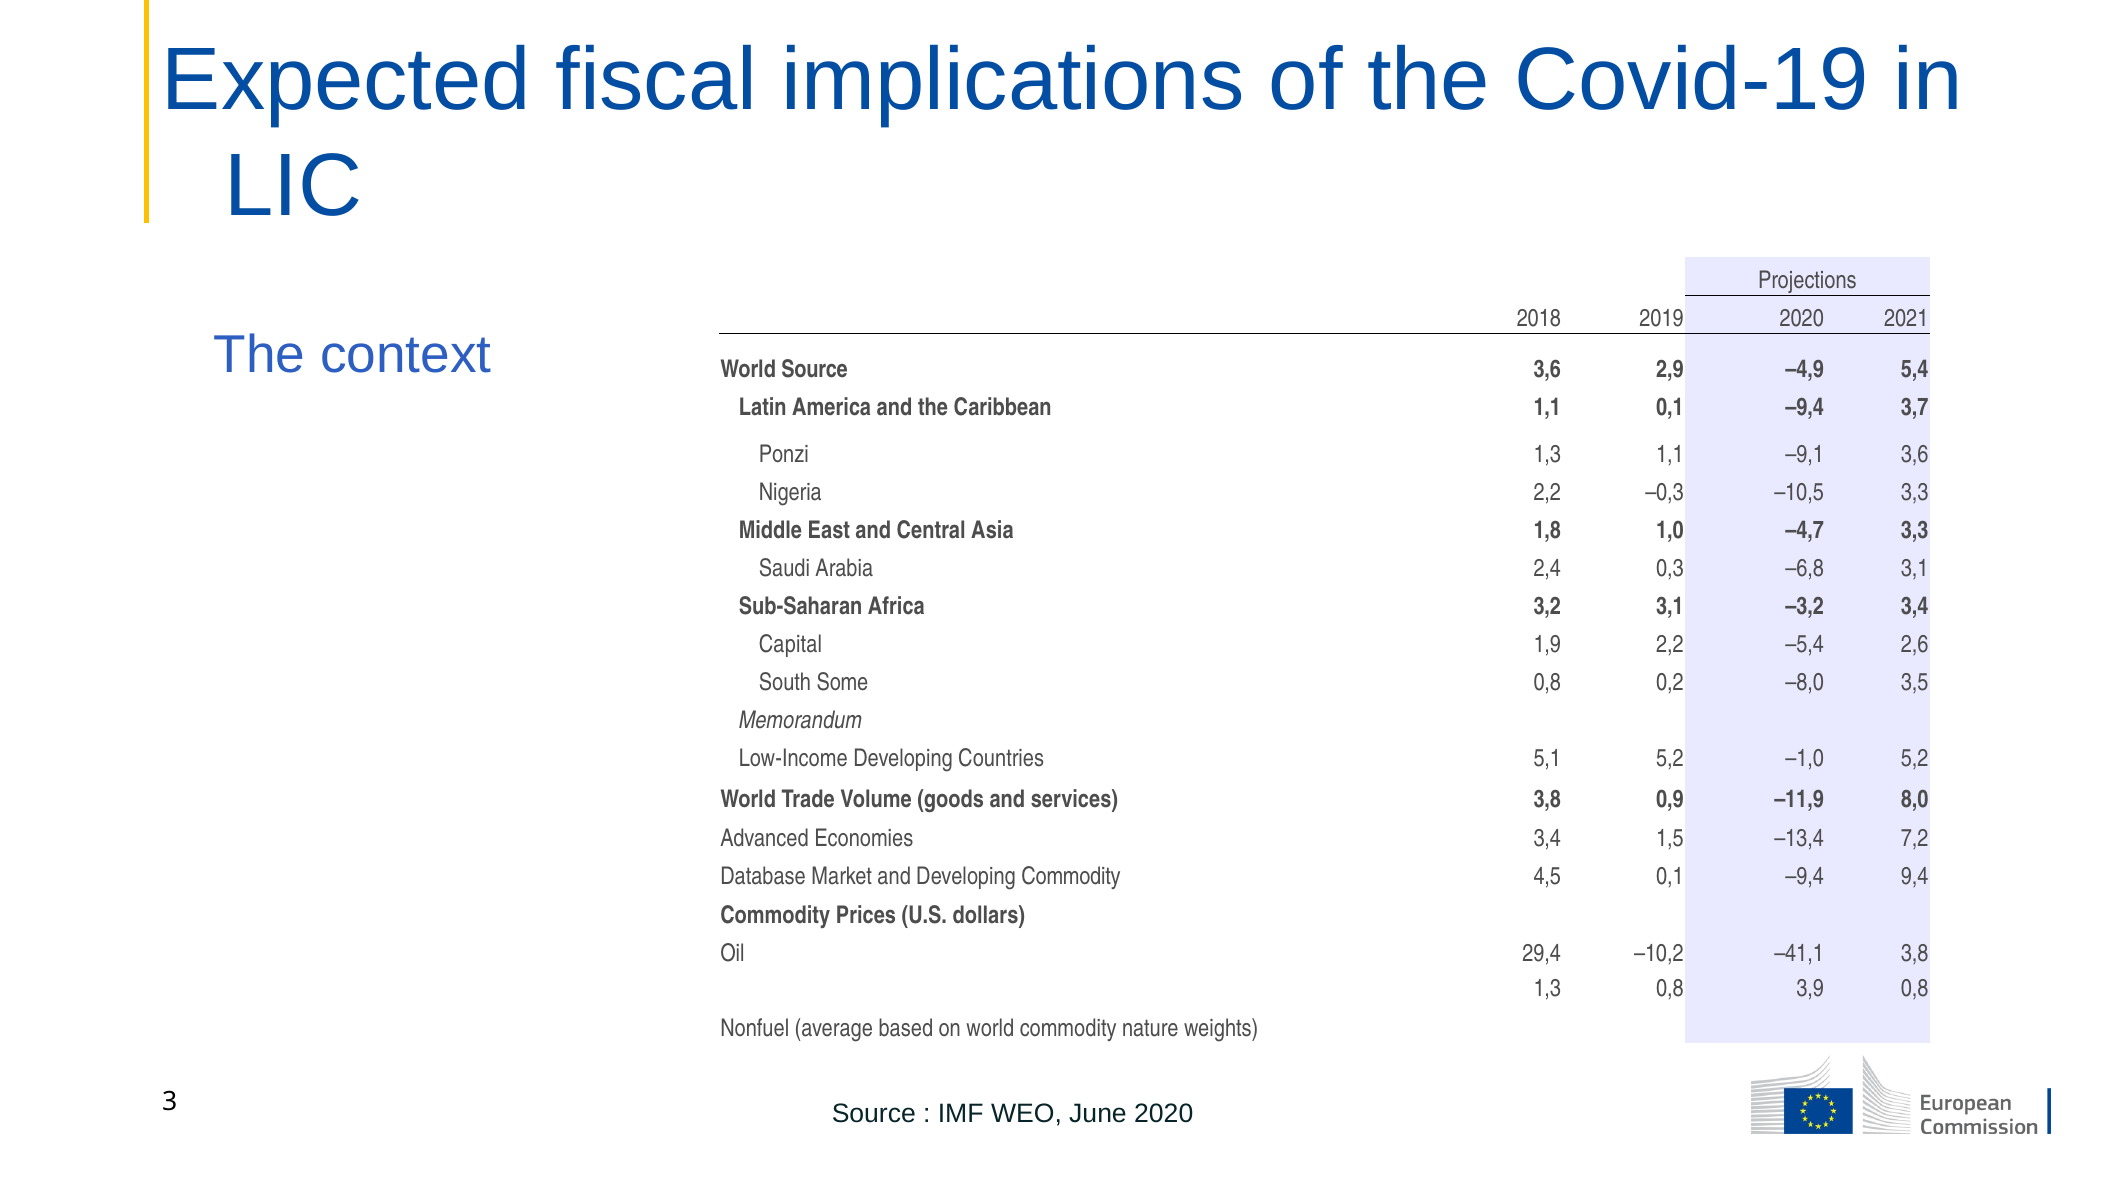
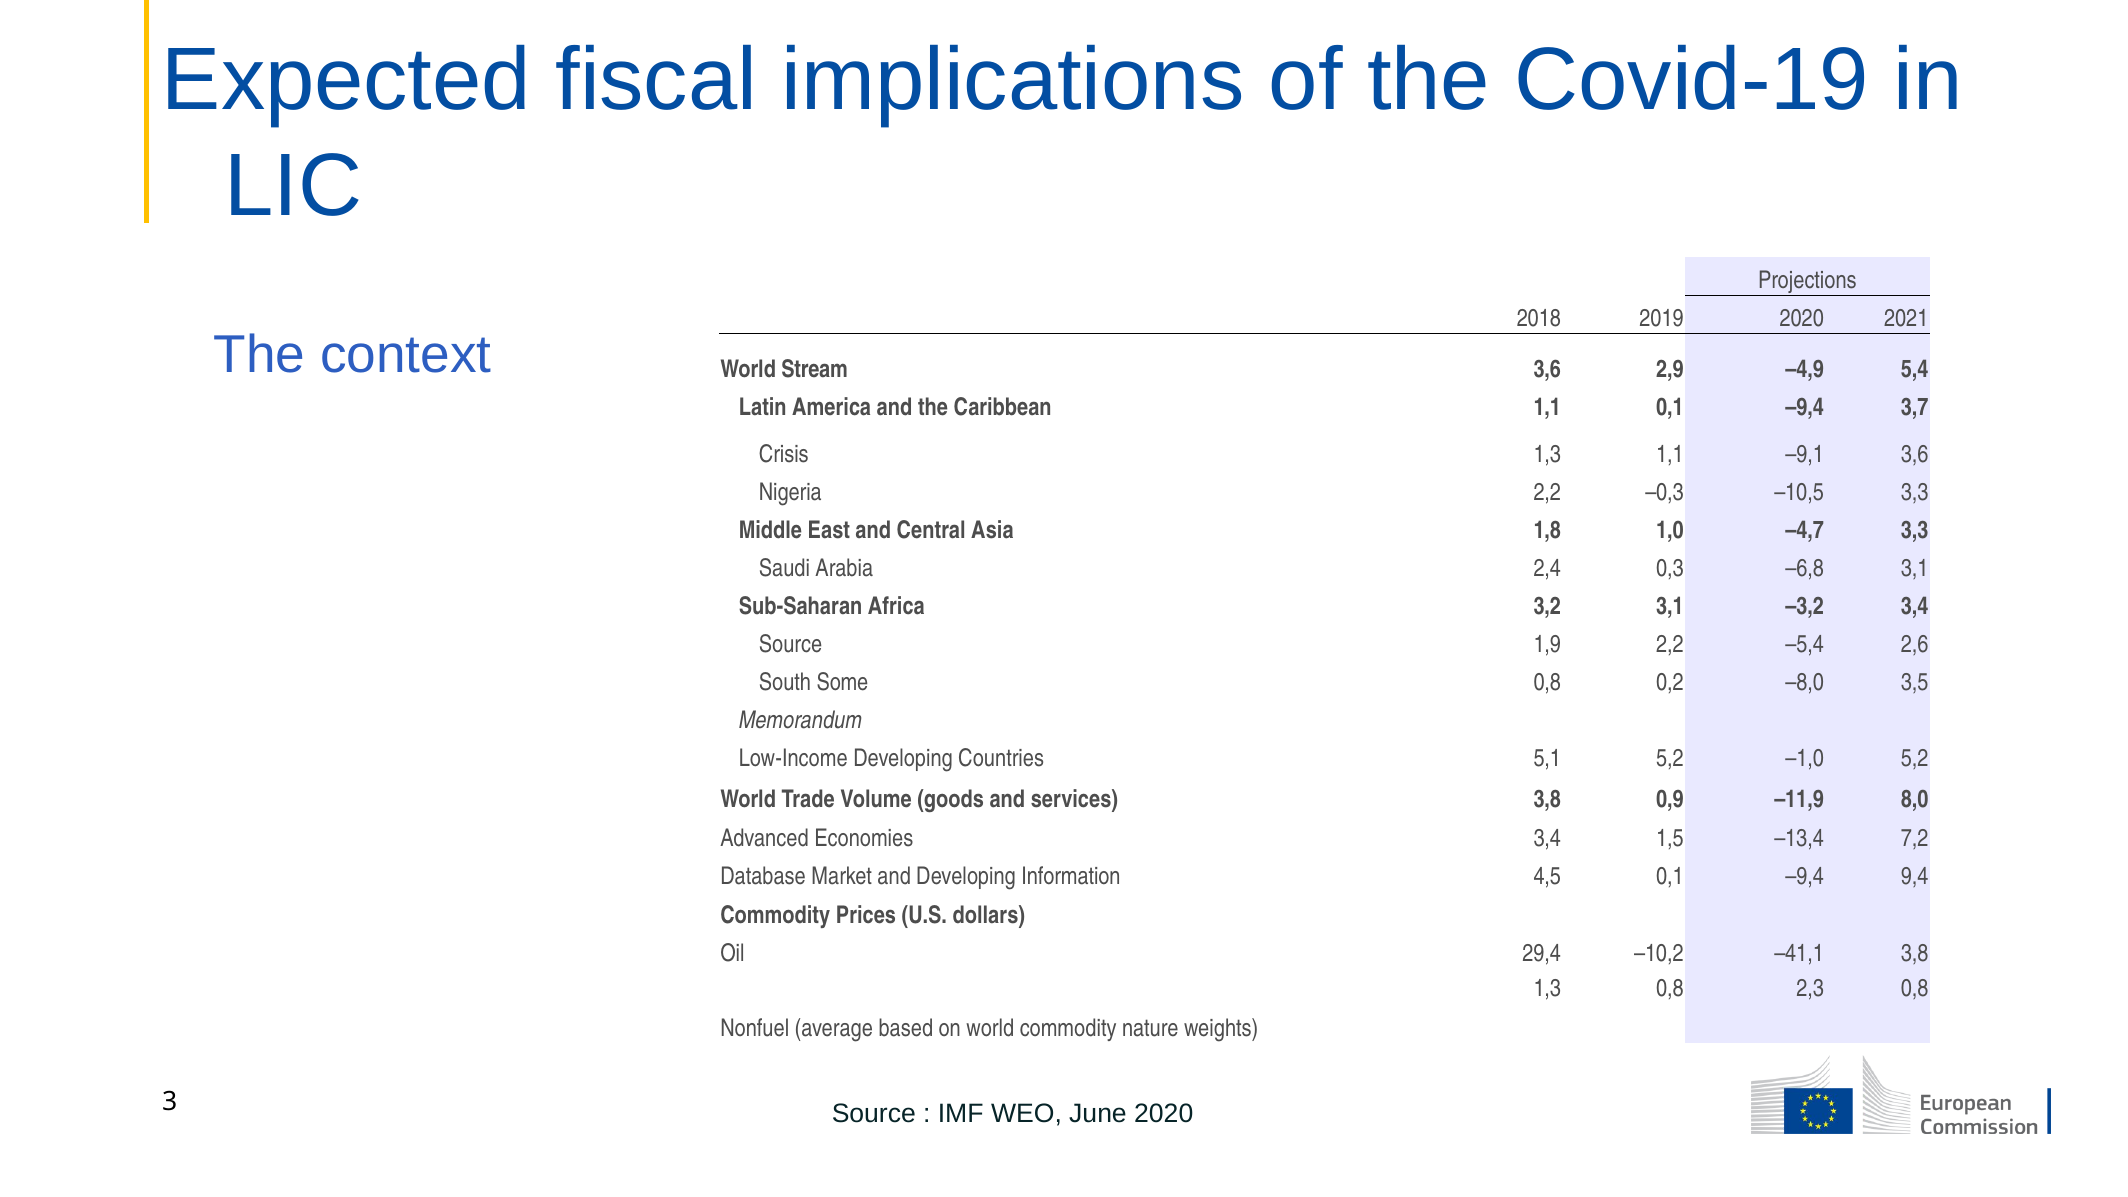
World Source: Source -> Stream (815, 369)
Ponzi: Ponzi -> Crisis (784, 455)
Capital: Capital -> Source (791, 645)
Developing Commodity: Commodity -> Information (1071, 876)
3,9: 3,9 -> 2,3 (1810, 989)
